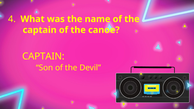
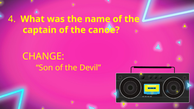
CAPTAIN: CAPTAIN -> CHANGE (43, 56)
